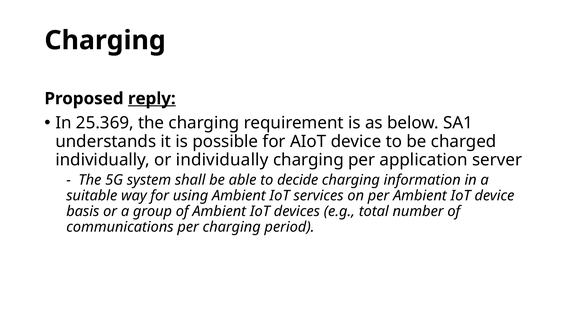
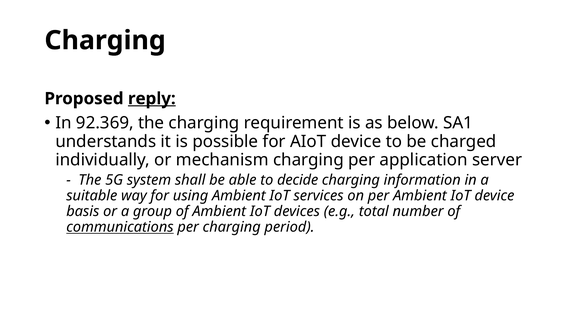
25.369: 25.369 -> 92.369 (105, 123)
or individually: individually -> mechanism (222, 160)
communications underline: none -> present (120, 227)
